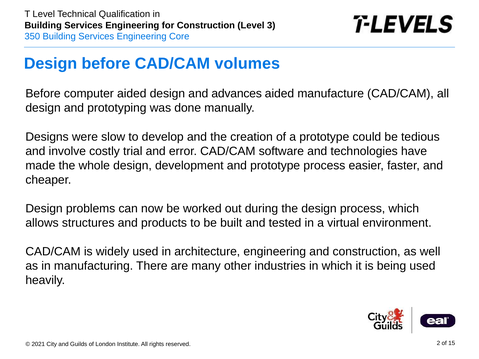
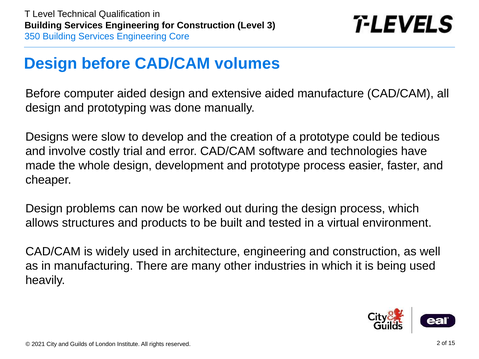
advances: advances -> extensive (237, 94)
